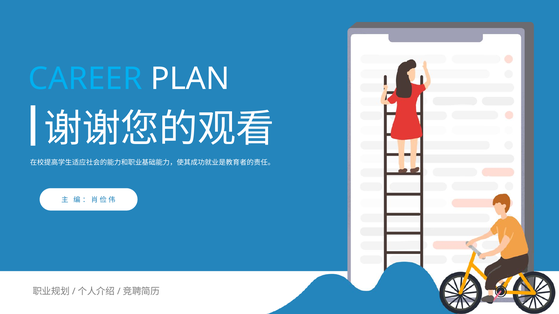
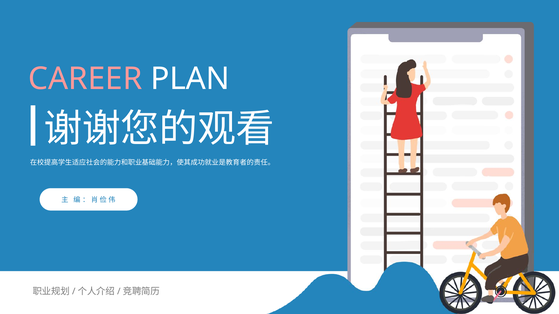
CAREER colour: light blue -> pink (85, 79)
